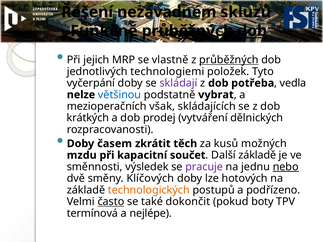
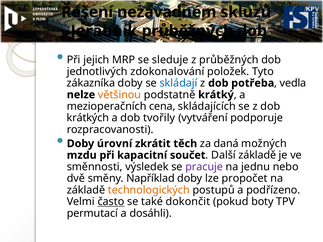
Funkčně: Funkčně -> Jeřábník (104, 31)
vlastně: vlastně -> sleduje (170, 60)
průběžných underline: present -> none (229, 60)
technologiemi: technologiemi -> zdokonalování (167, 72)
vyčerpání: vyčerpání -> zákazníka (91, 83)
skládají colour: purple -> blue (179, 83)
většinou colour: blue -> orange (120, 95)
vybrat: vybrat -> krátký (216, 95)
však: však -> cena (162, 106)
prodej: prodej -> tvořily (159, 118)
dělnických: dělnických -> podporuje (257, 118)
časem: časem -> úrovní (115, 144)
kusů: kusů -> daná (226, 144)
nebo underline: present -> none (286, 167)
Klíčových: Klíčových -> Například (150, 179)
hotových: hotových -> propočet (245, 179)
termínová: termínová -> permutací (92, 213)
nejlépe: nejlépe -> dosáhli (151, 213)
